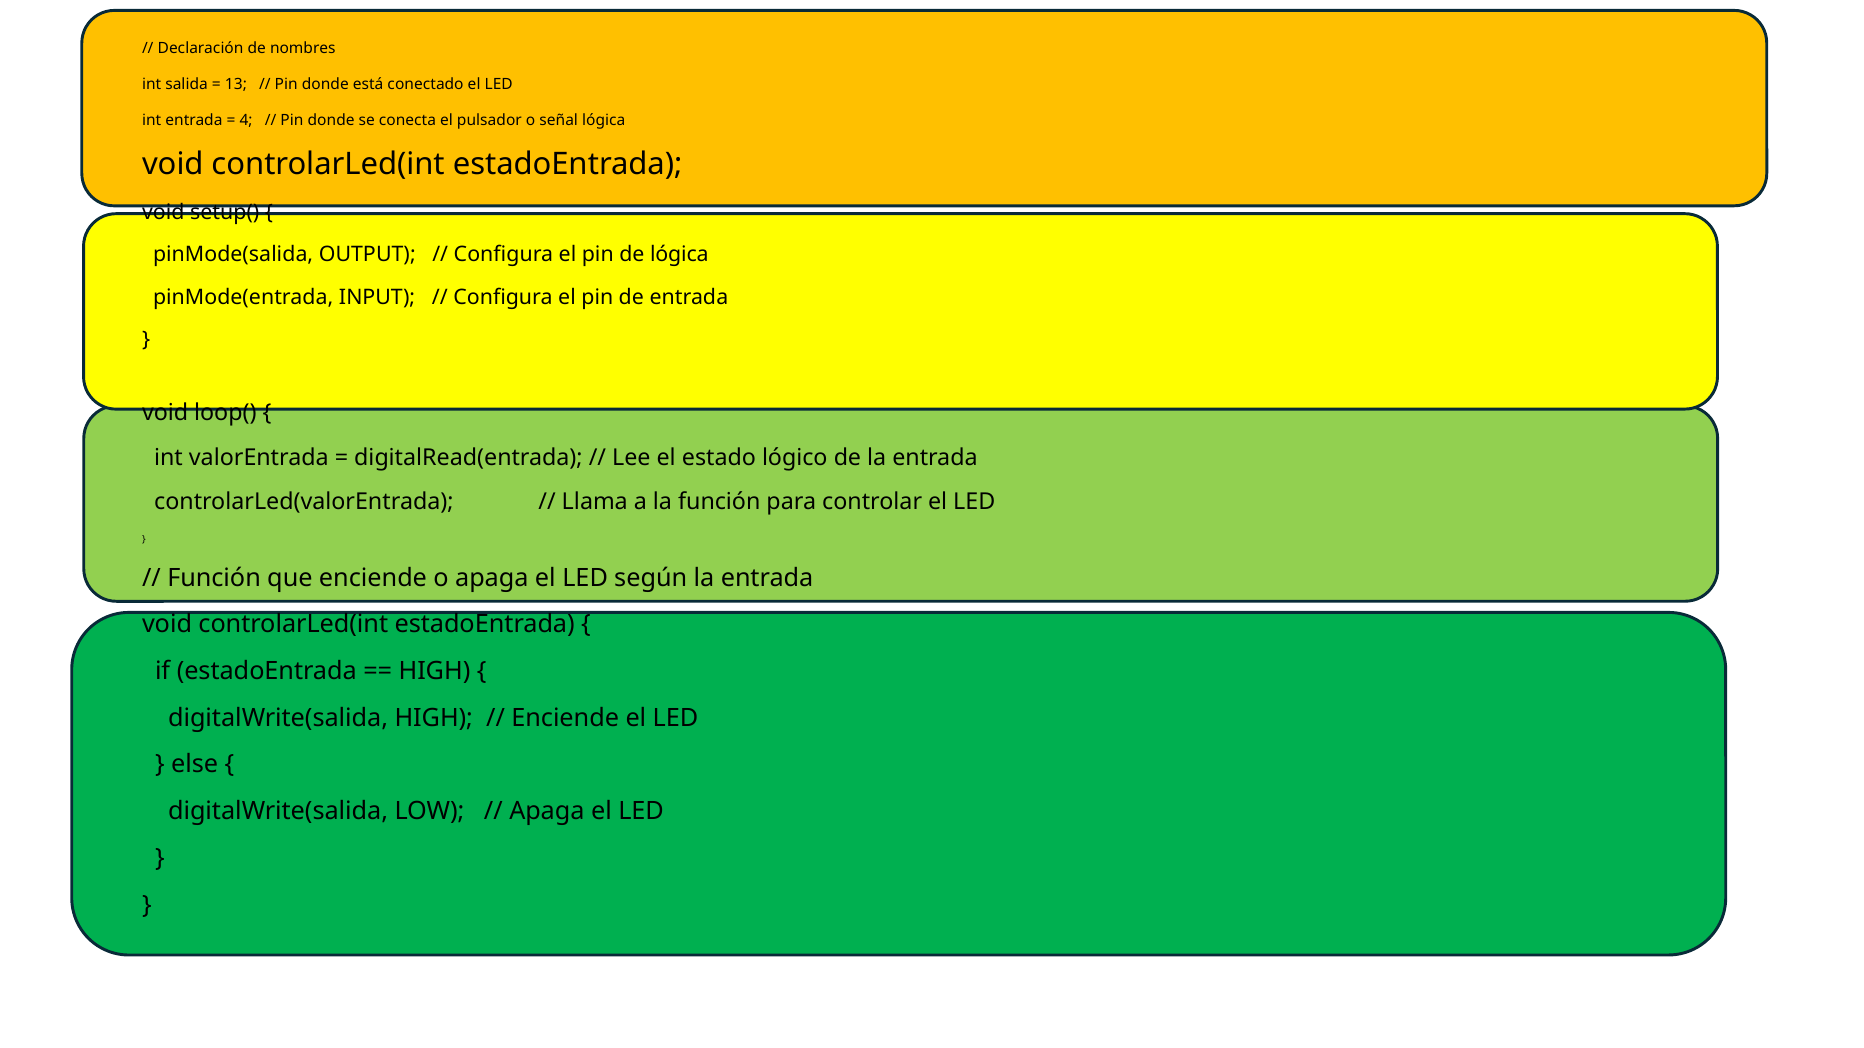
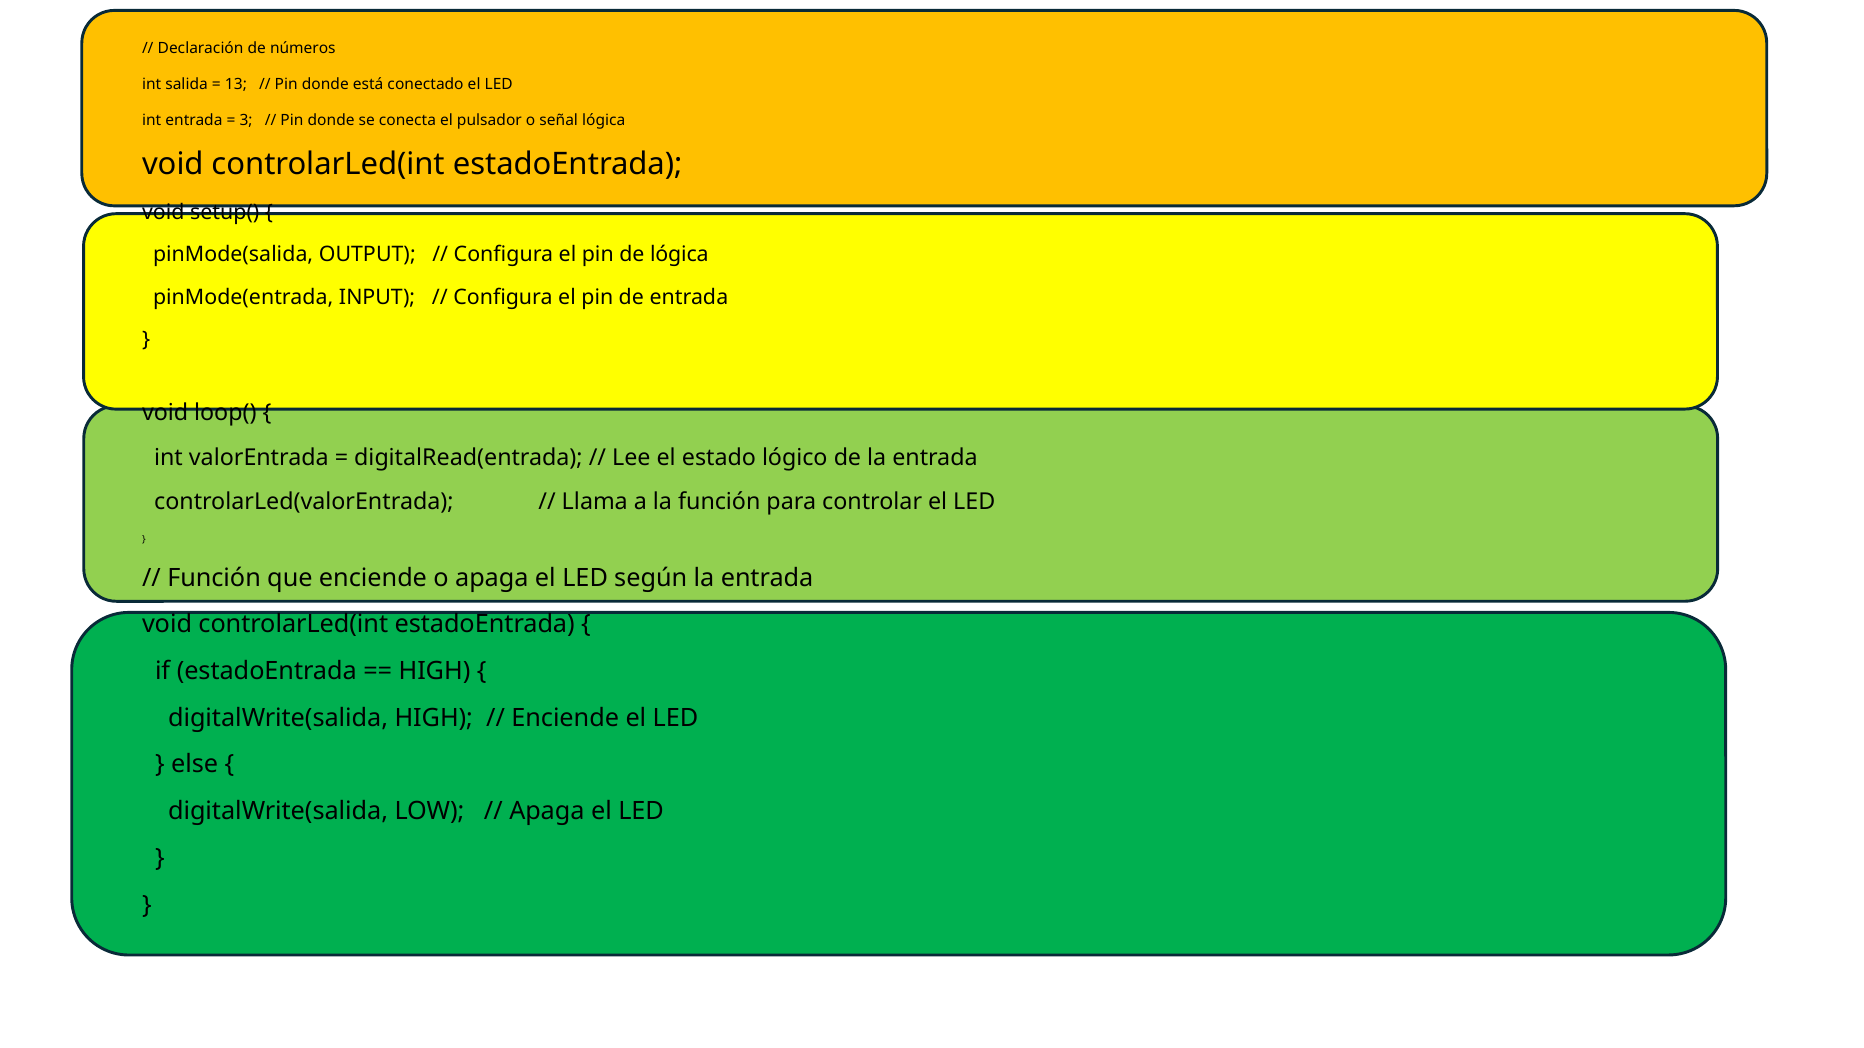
nombres: nombres -> números (303, 48)
4: 4 -> 3 (246, 120)
